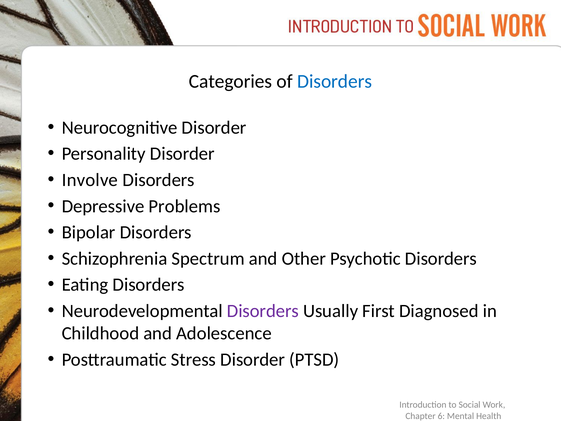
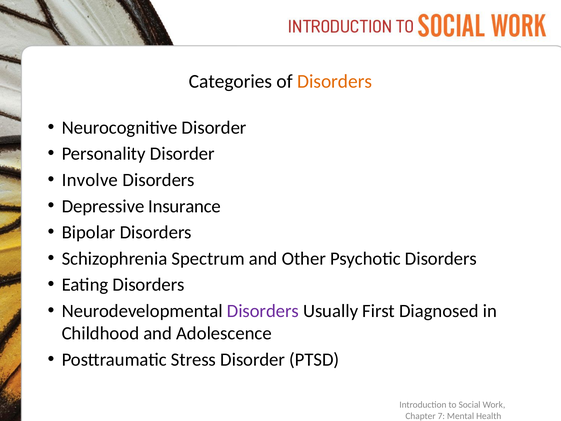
Disorders colour: blue -> orange (335, 81)
Problems: Problems -> Insurance (185, 206)
6: 6 -> 7 (441, 416)
